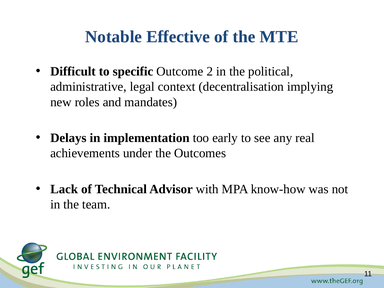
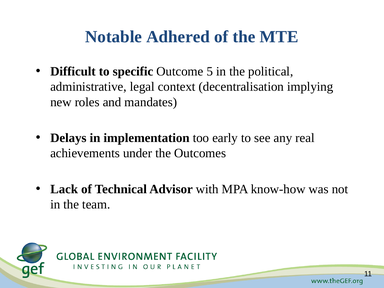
Effective: Effective -> Adhered (178, 37)
2: 2 -> 5 (210, 71)
